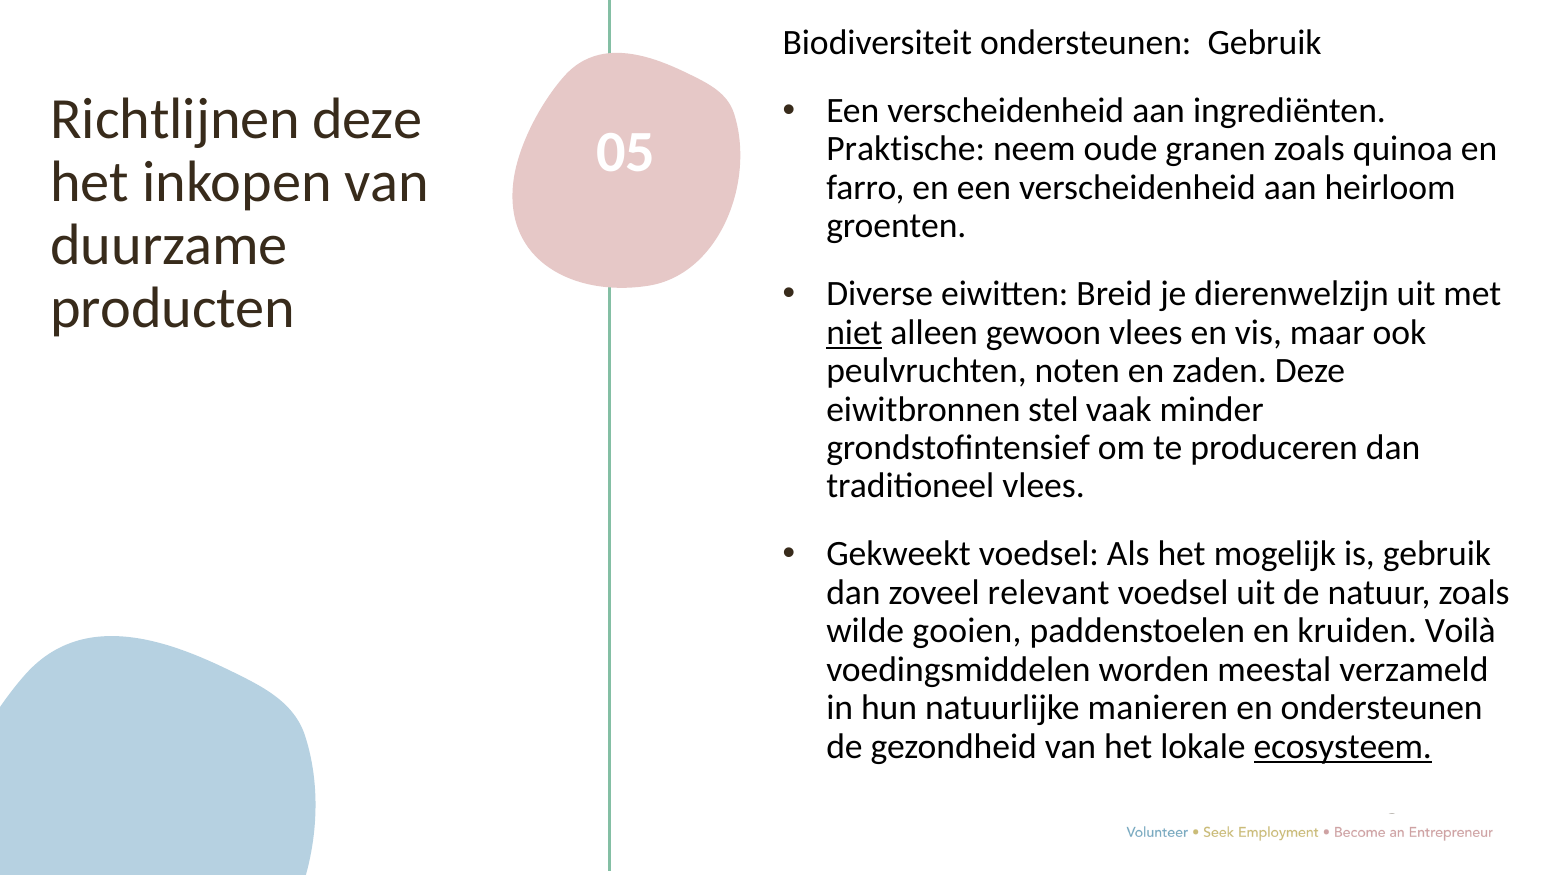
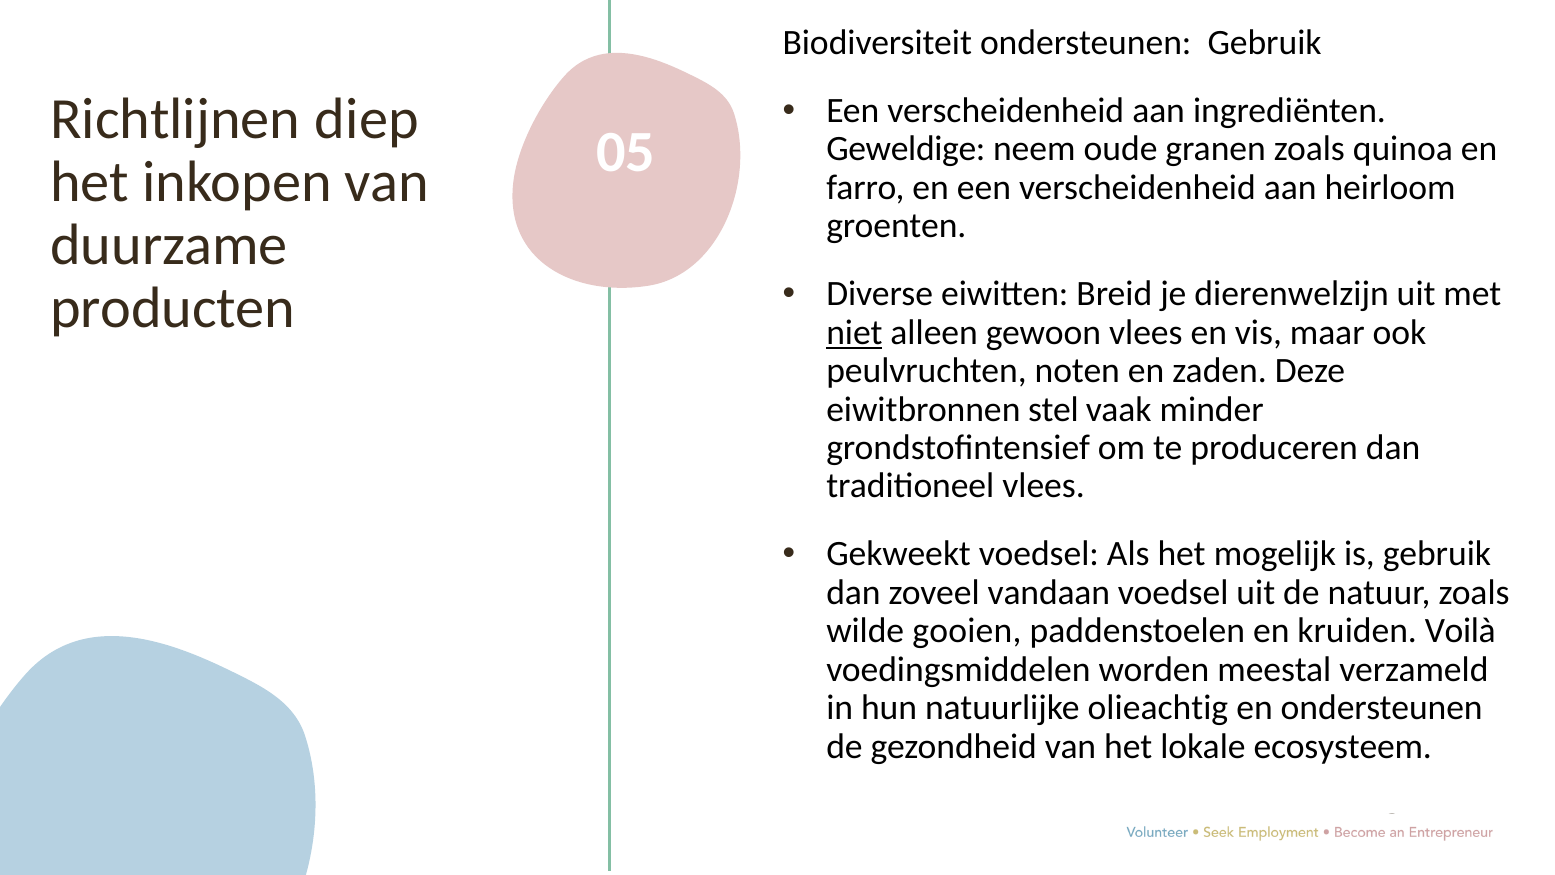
Richtlijnen deze: deze -> diep (367, 119)
Praktische: Praktische -> Geweldige (906, 149)
relevant: relevant -> vandaan (1049, 592)
manieren: manieren -> olieachtig (1158, 708)
ecosysteem underline: present -> none (1343, 746)
